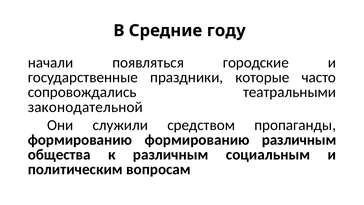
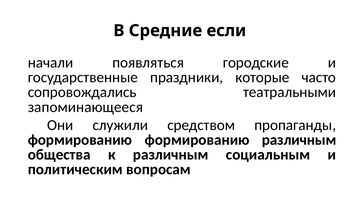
году: году -> если (226, 31)
законодательной: законодательной -> запоминающееся (85, 107)
